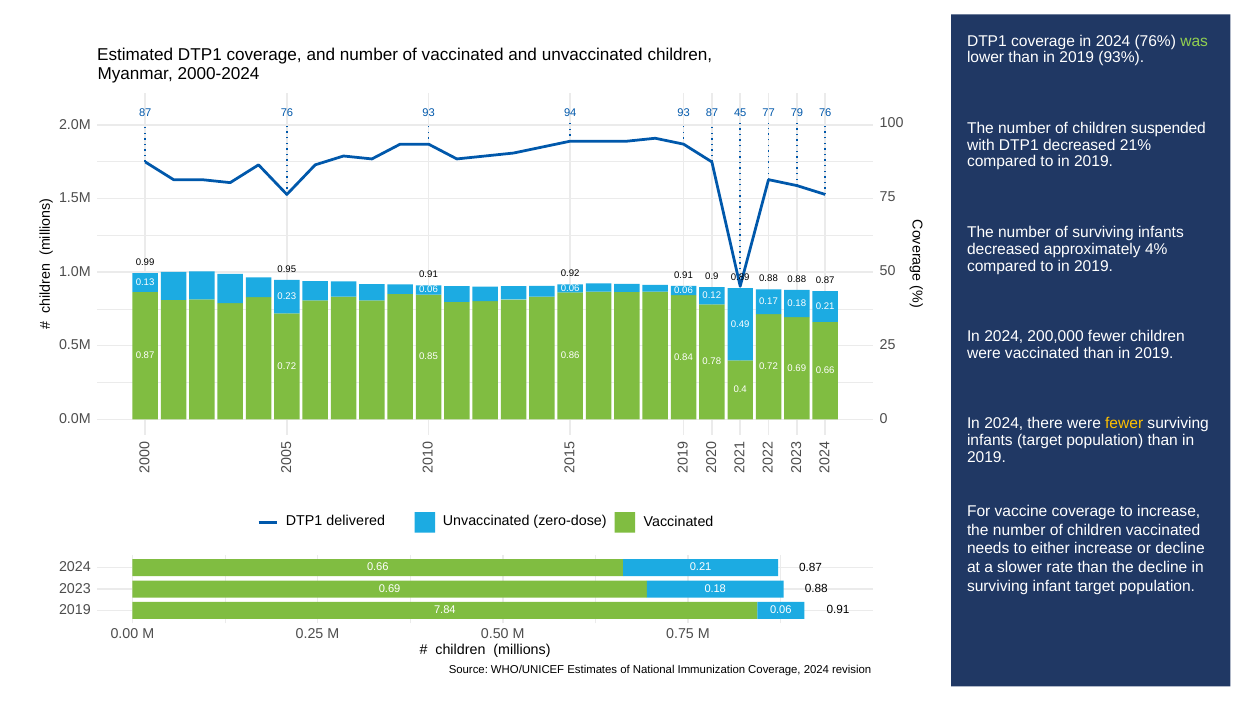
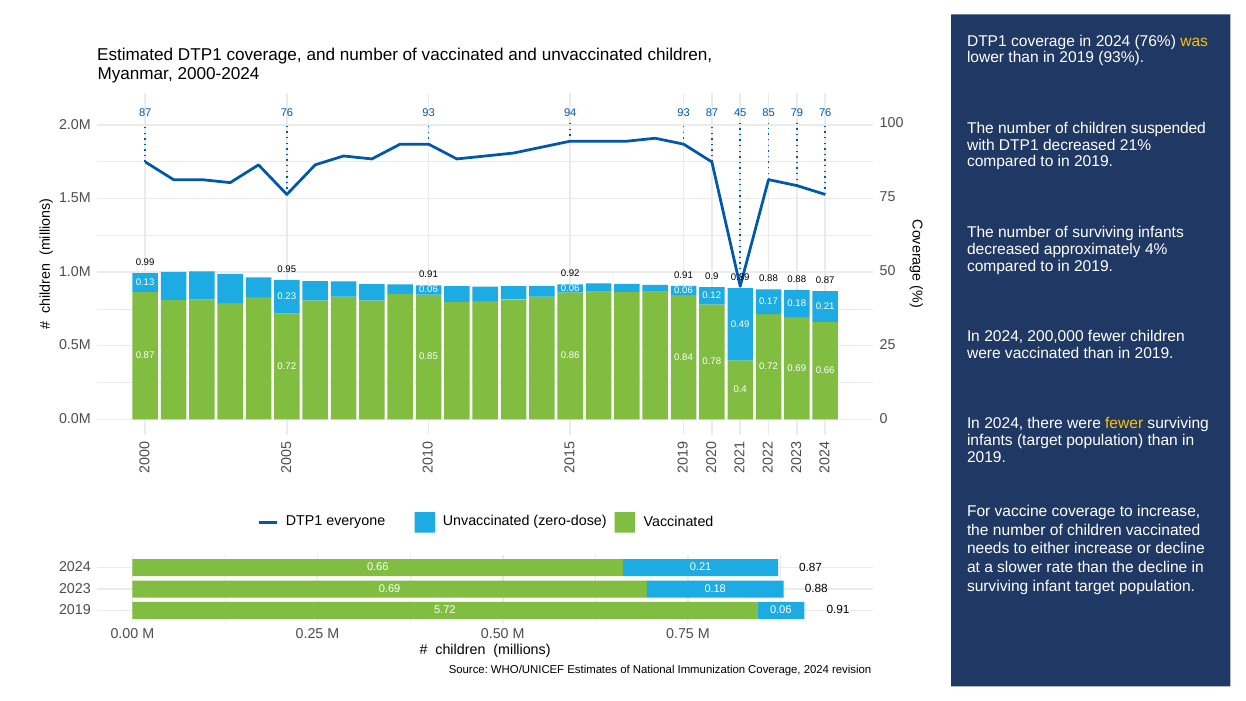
was colour: light green -> yellow (1194, 41)
77: 77 -> 85 (769, 113)
delivered: delivered -> everyone (356, 520)
7.84: 7.84 -> 5.72 (445, 610)
